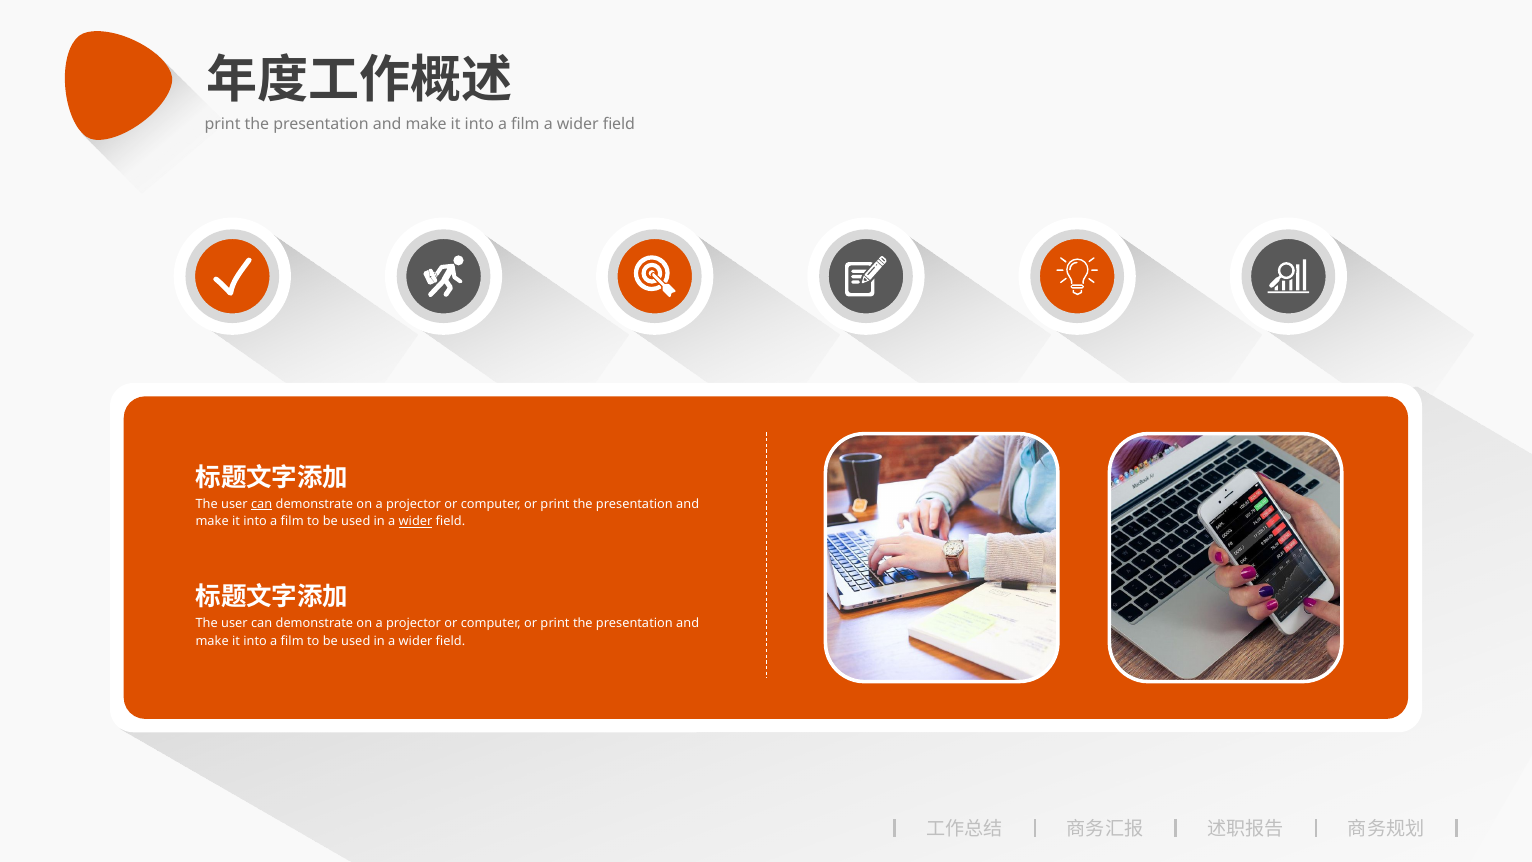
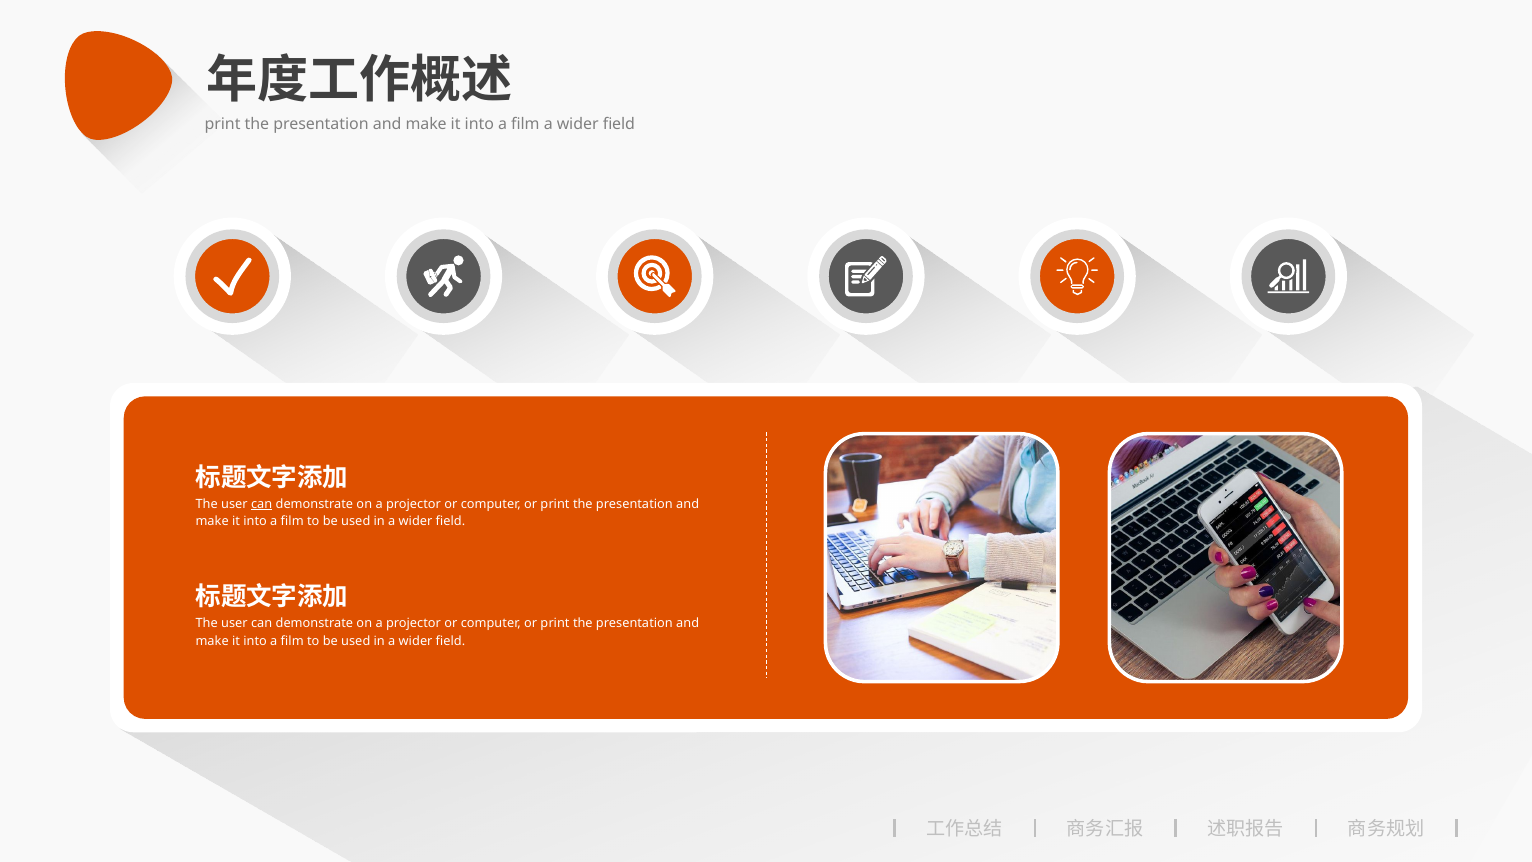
wider underline: present -> none (416, 522)
